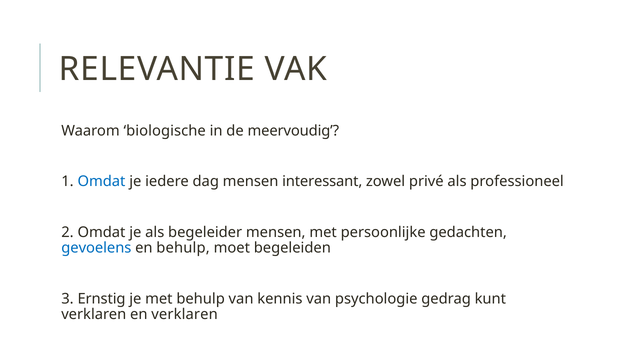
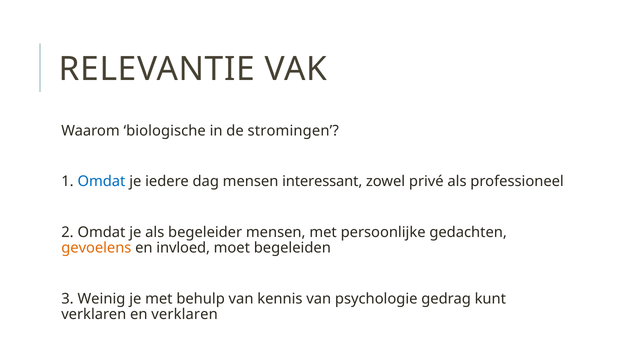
meervoudig: meervoudig -> stromingen (293, 131)
gevoelens colour: blue -> orange (96, 248)
en behulp: behulp -> invloed (183, 248)
Ernstig: Ernstig -> Weinig (101, 299)
